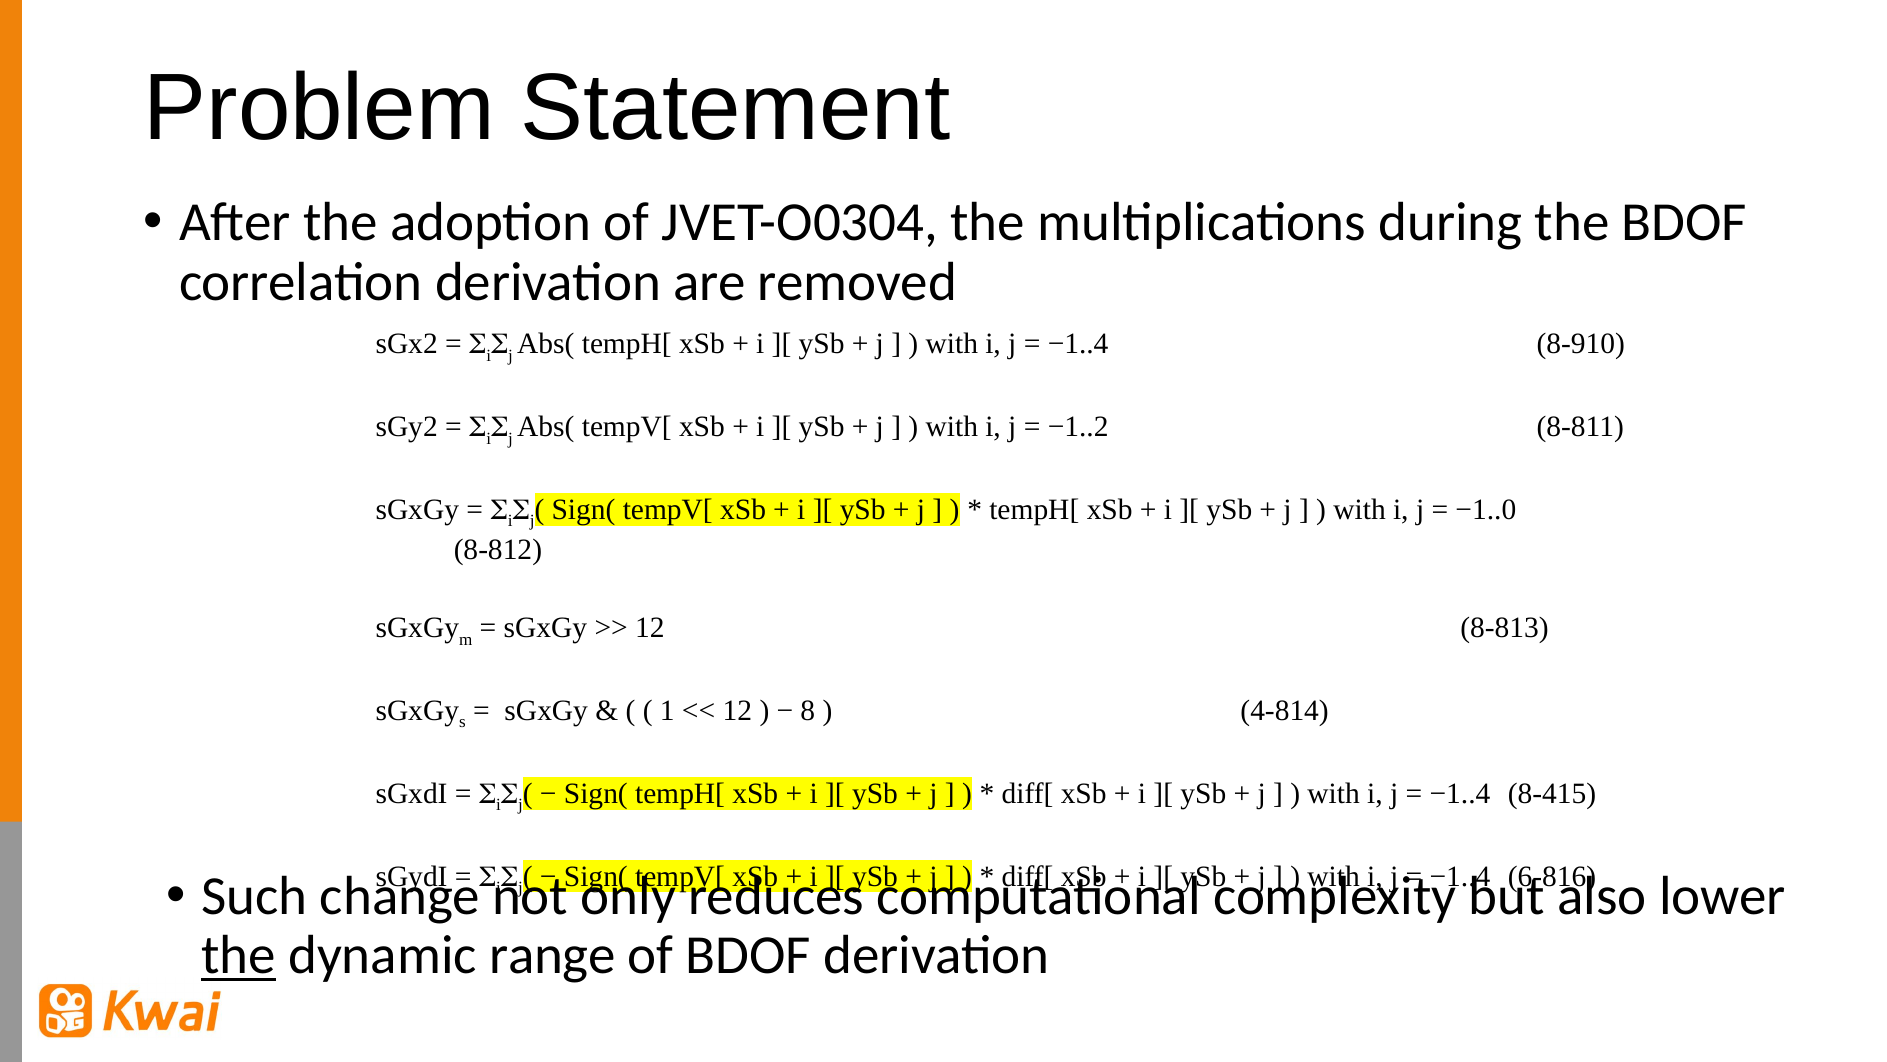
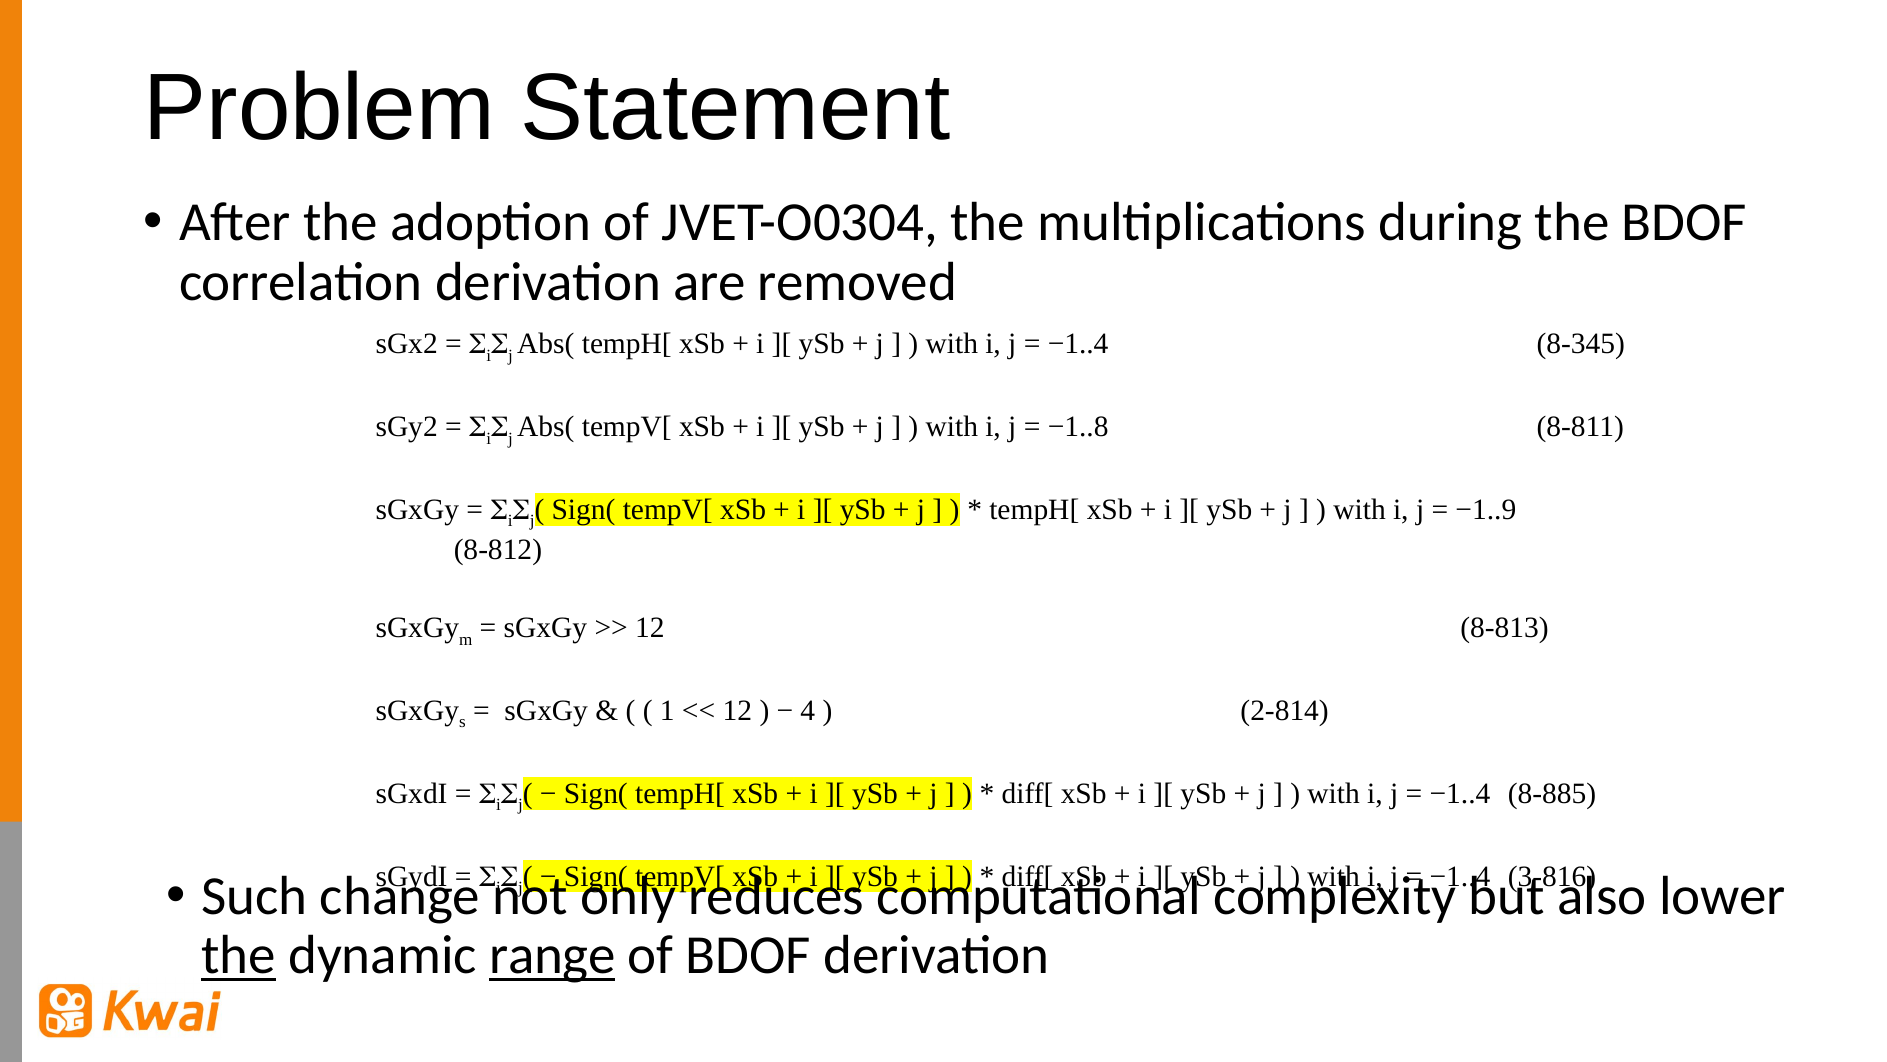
8‑910: 8‑910 -> 8‑345 (1581, 344)
−1..2: −1..2 -> −1..8 (1078, 427)
−1..0: −1..0 -> −1..9 (1486, 510)
8: 8 -> 4 (808, 710)
4‑814: 4‑814 -> 2‑814 (1285, 710)
8‑415: 8‑415 -> 8‑885 (1552, 793)
6‑816: 6‑816 -> 3‑816 (1552, 876)
range underline: none -> present (552, 955)
